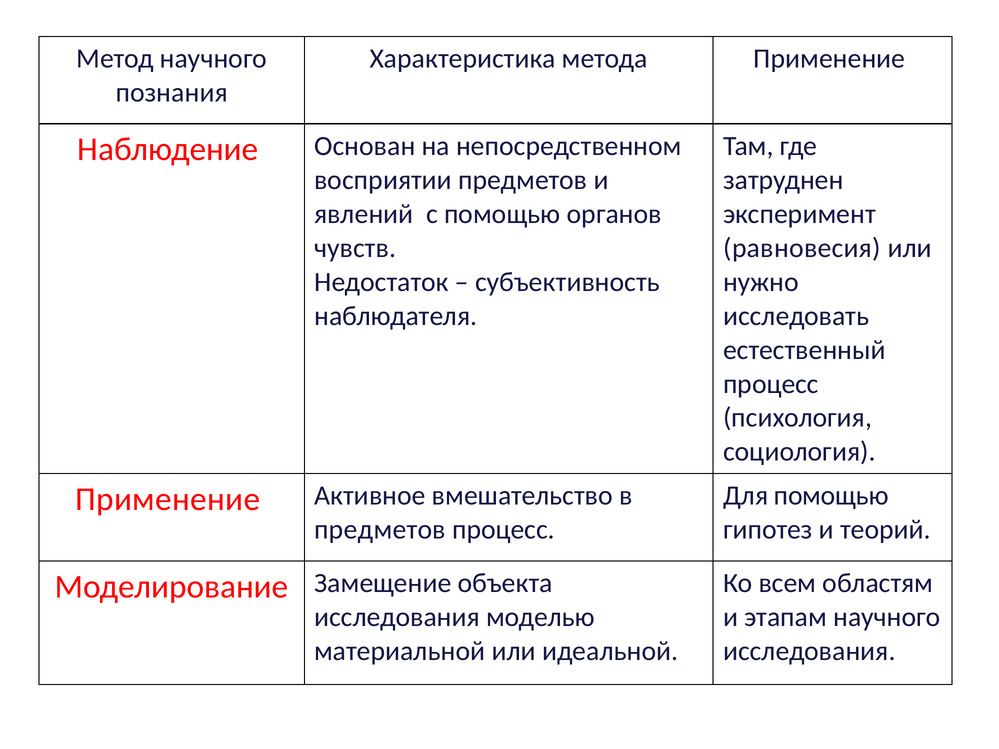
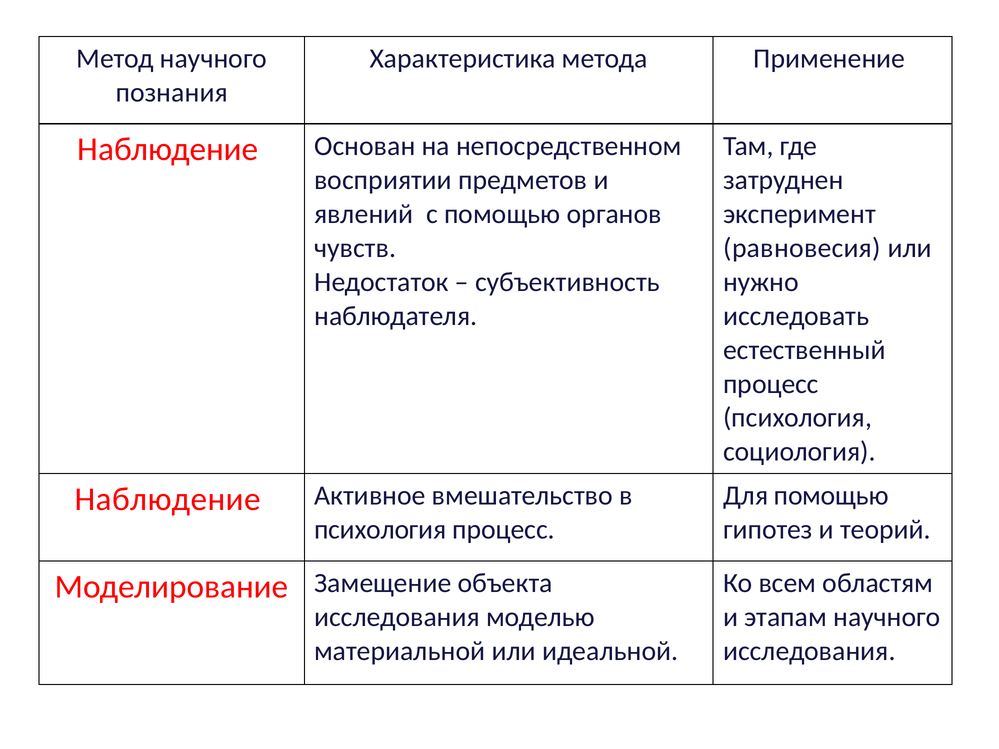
Применение: Применение -> Наблюдение (168, 499)
предметов: предметов -> психология (380, 530)
